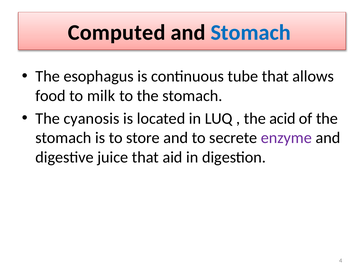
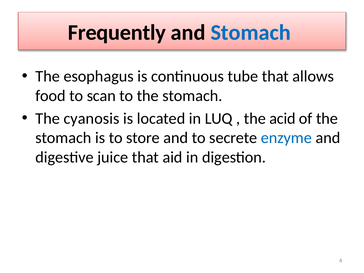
Computed: Computed -> Frequently (117, 32)
milk: milk -> scan (101, 96)
enzyme colour: purple -> blue (286, 138)
